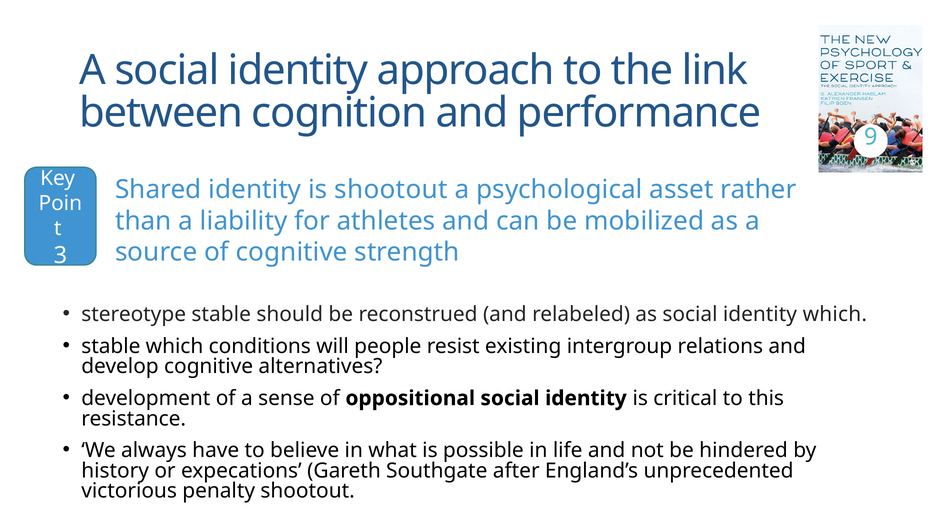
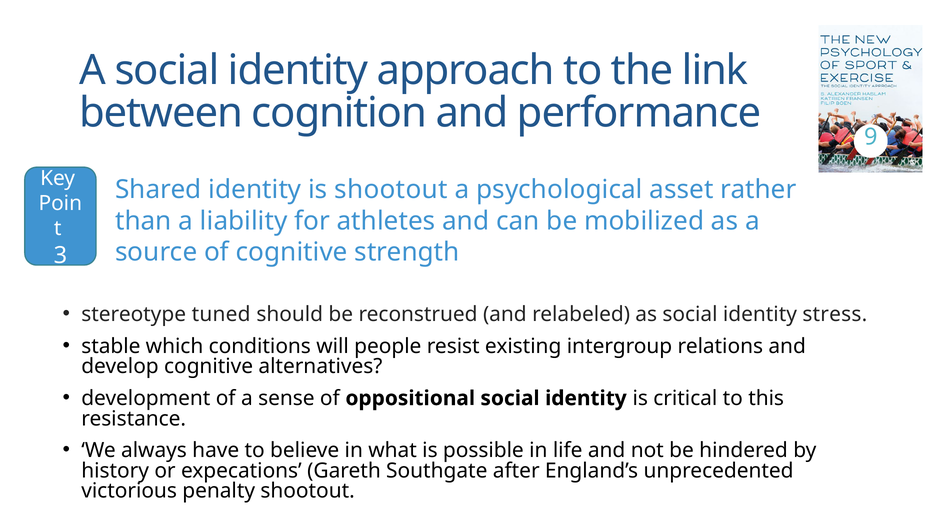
stereotype stable: stable -> tuned (221, 314)
identity which: which -> stress (835, 314)
